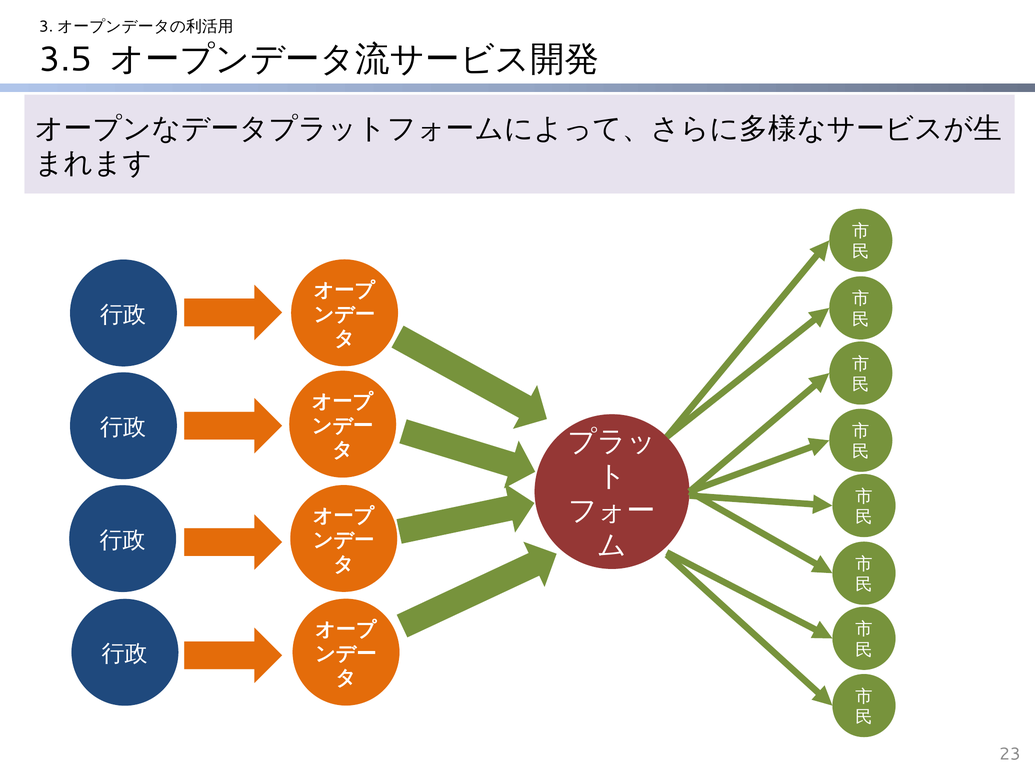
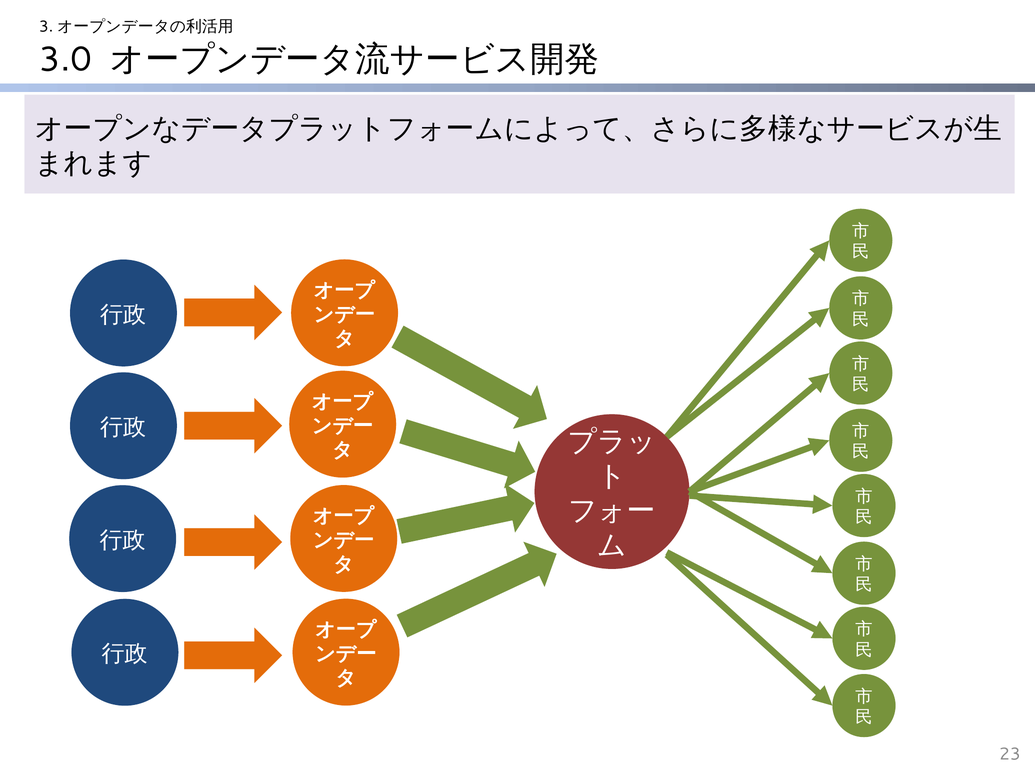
3.5: 3.5 -> 3.0 (65, 59)
